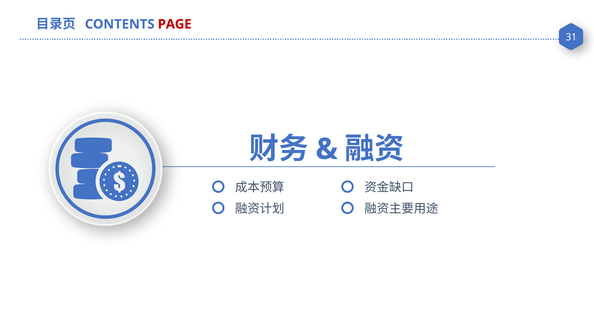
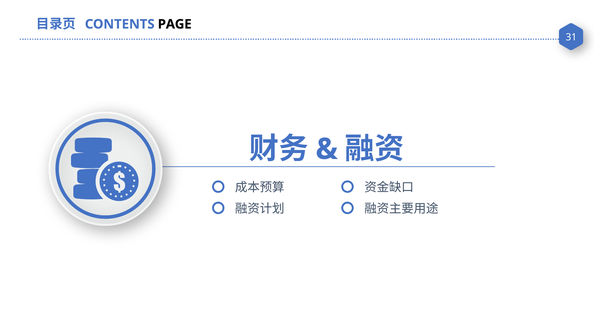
PAGE colour: red -> black (175, 24)
